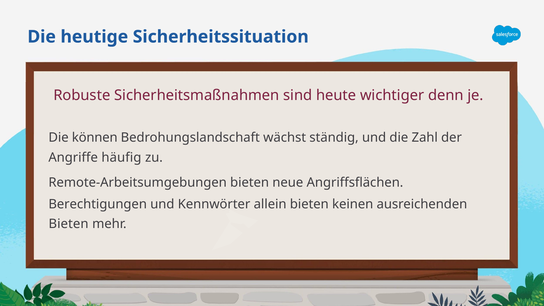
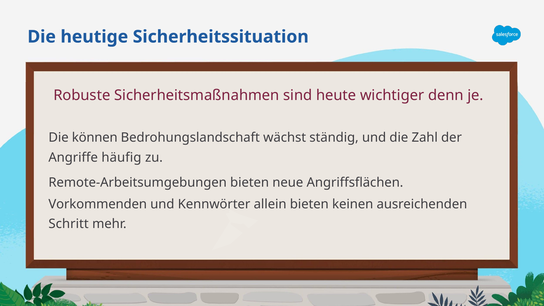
Berechtigungen: Berechtigungen -> Vorkommenden (98, 204)
Bieten: Bieten -> Schritt (69, 224)
